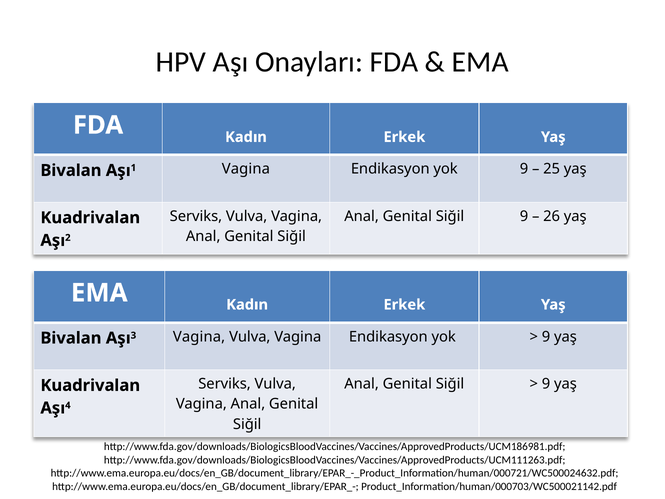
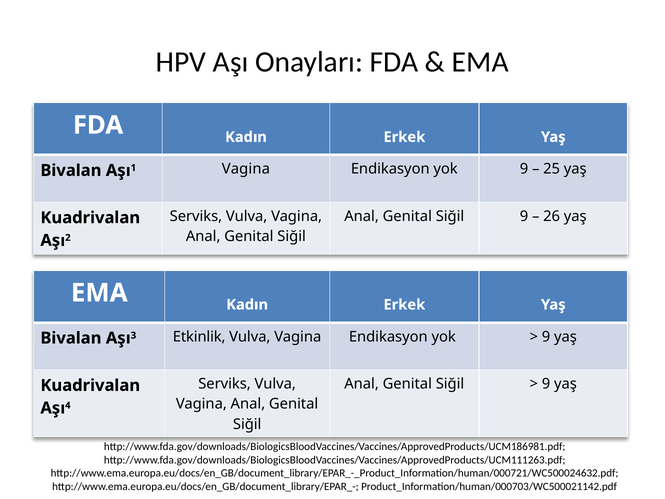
Aşı3 Vagina: Vagina -> Etkinlik (199, 337)
